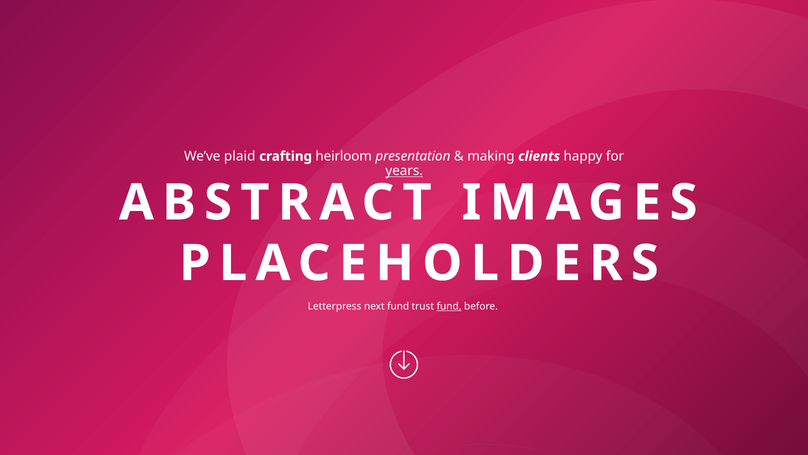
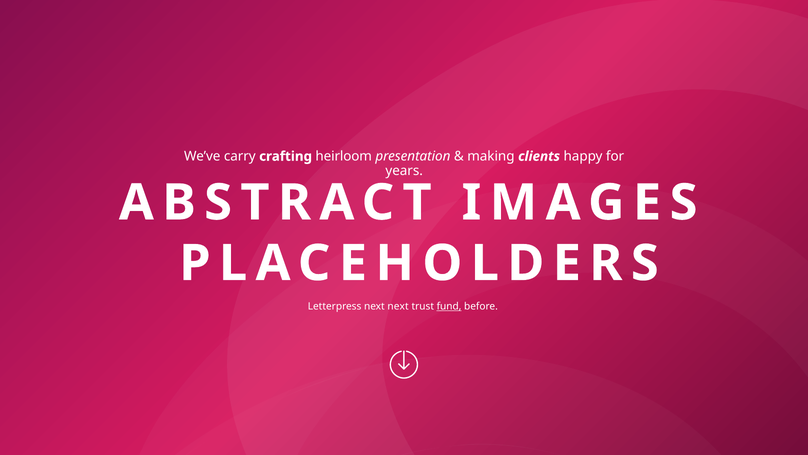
plaid: plaid -> carry (240, 156)
years underline: present -> none (404, 171)
next fund: fund -> next (398, 306)
